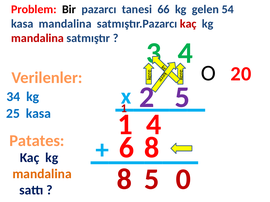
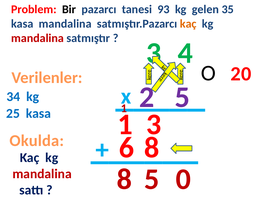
66: 66 -> 93 (164, 9)
54: 54 -> 35 (228, 9)
kaç colour: red -> orange (188, 24)
1 4: 4 -> 3 (154, 125)
Patates: Patates -> Okulda (37, 141)
mandalina colour: orange -> red (42, 174)
